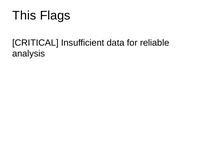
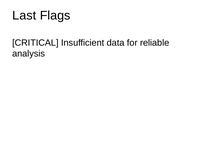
This: This -> Last (24, 15)
